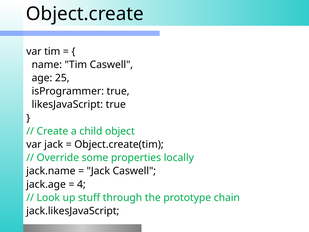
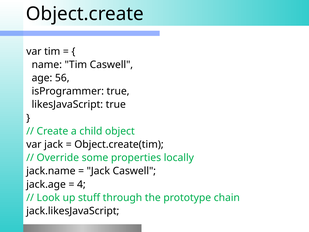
25: 25 -> 56 (62, 78)
